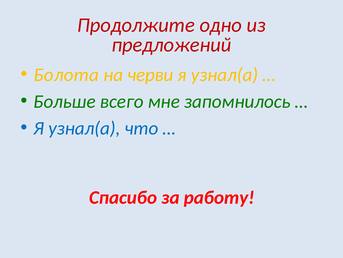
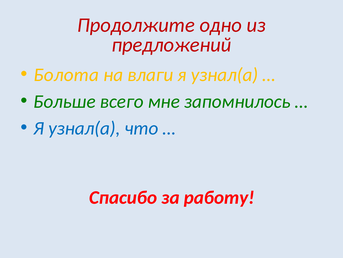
черви: черви -> влаги (150, 75)
